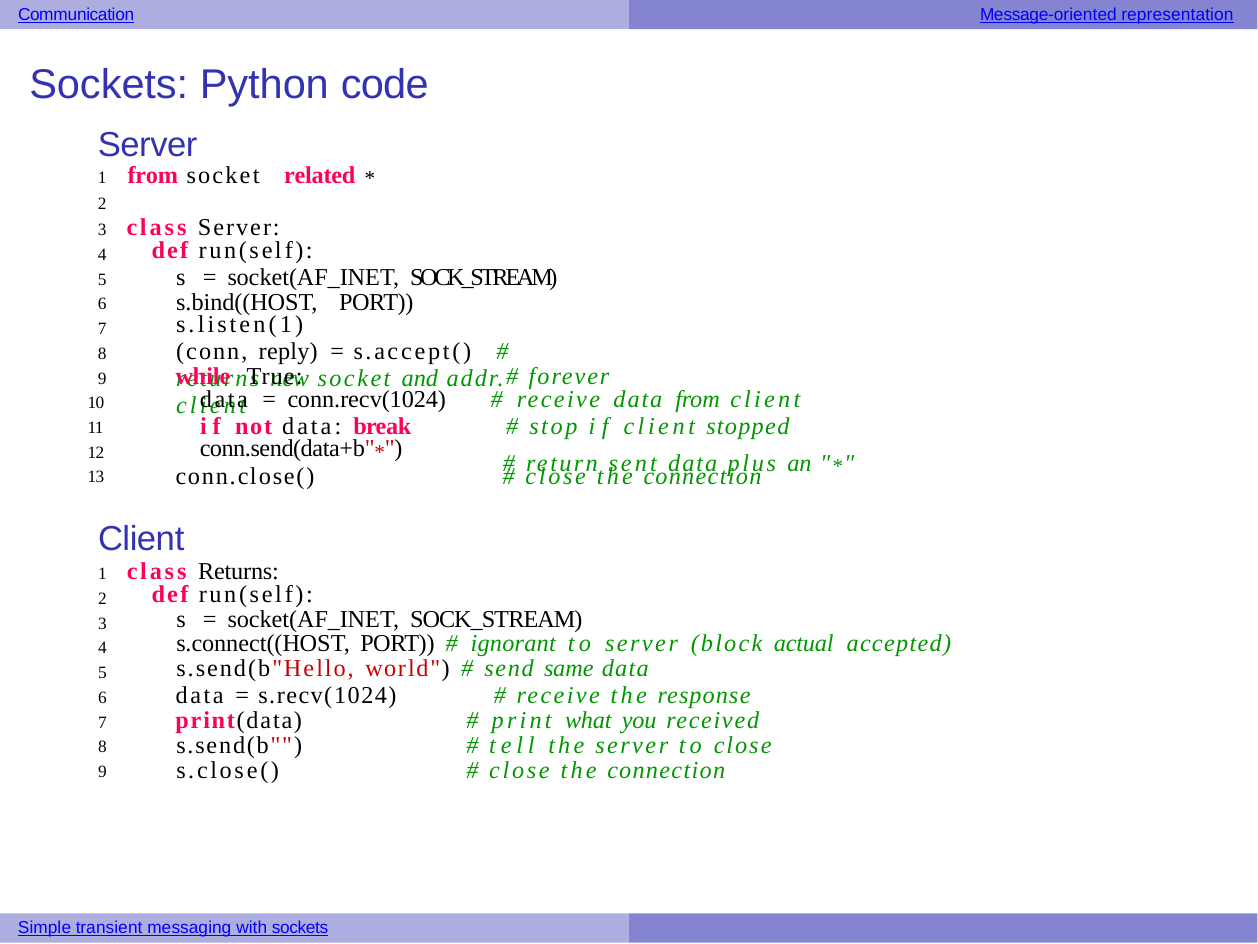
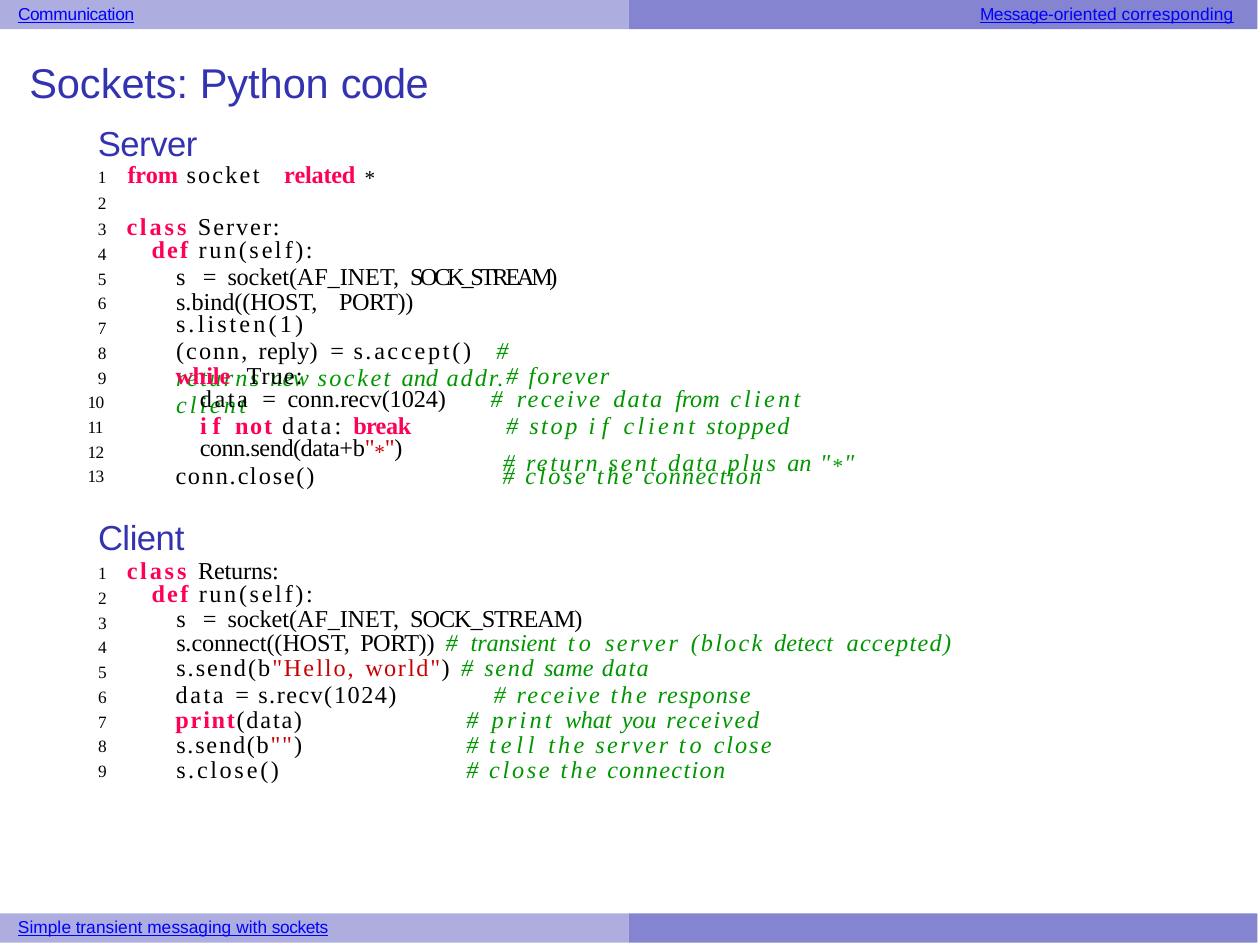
representation: representation -> corresponding (1177, 15)
ignorant: ignorant -> transient (513, 644)
actual: actual -> detect (804, 644)
